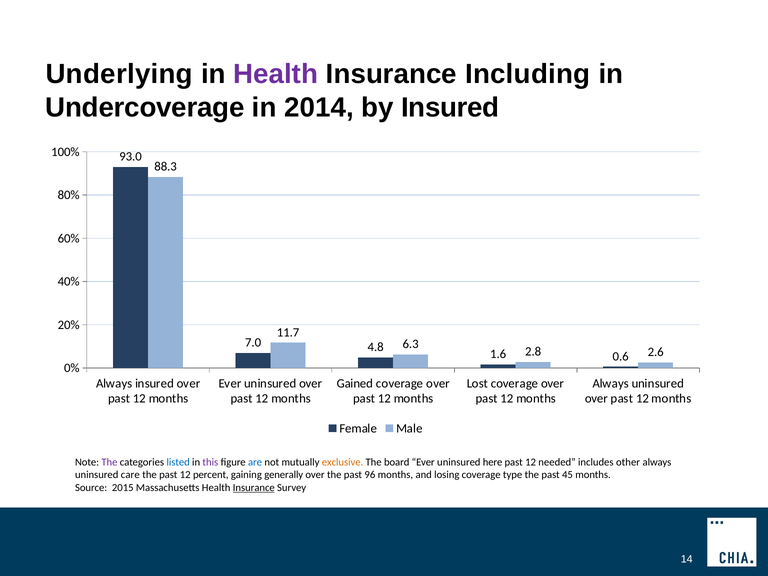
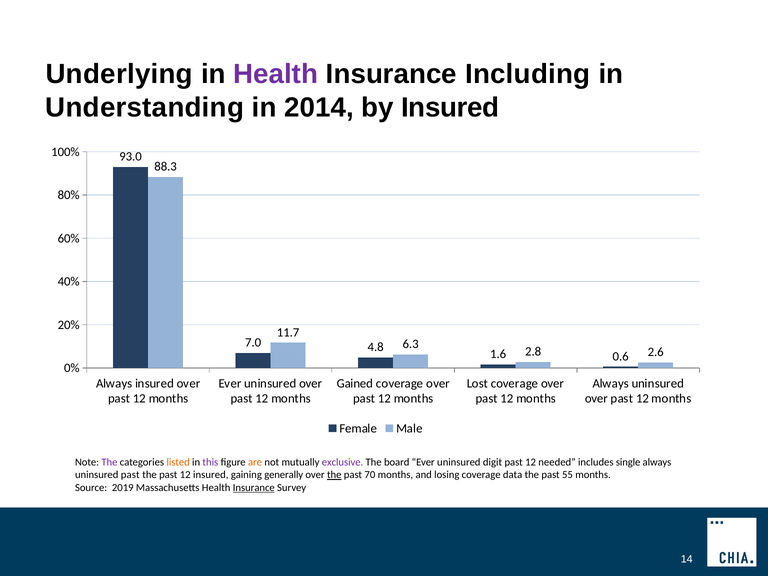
Undercoverage: Undercoverage -> Understanding (145, 107)
listed colour: blue -> orange (178, 462)
are colour: blue -> orange (255, 462)
exclusive colour: orange -> purple (343, 462)
here: here -> digit (493, 462)
other: other -> single (628, 462)
uninsured care: care -> past (130, 475)
12 percent: percent -> insured (211, 475)
the underline: none -> present (334, 475)
96: 96 -> 70 (370, 475)
type: type -> data (513, 475)
45: 45 -> 55 (567, 475)
2015: 2015 -> 2019 (123, 488)
